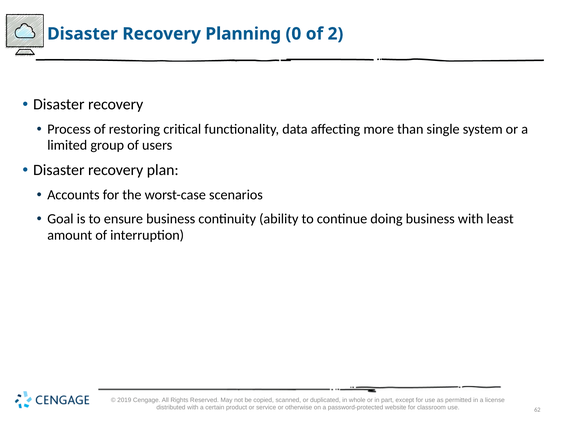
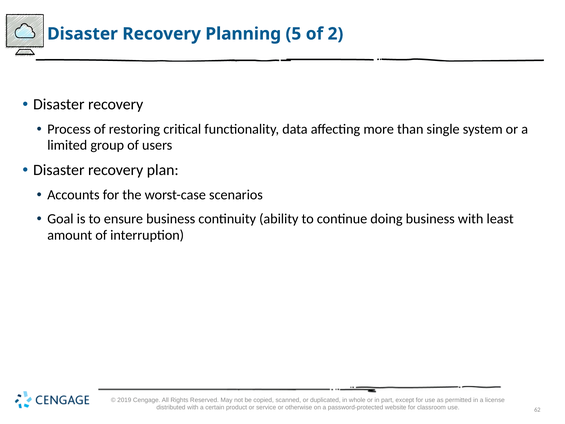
0: 0 -> 5 (293, 34)
